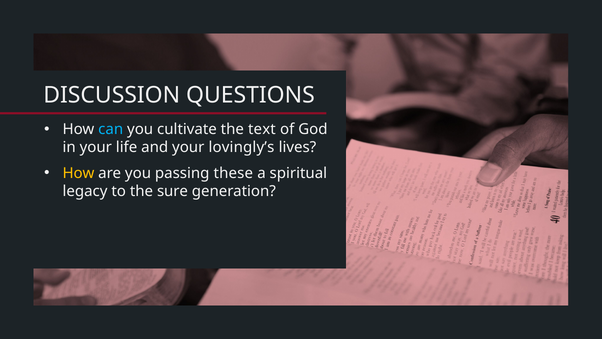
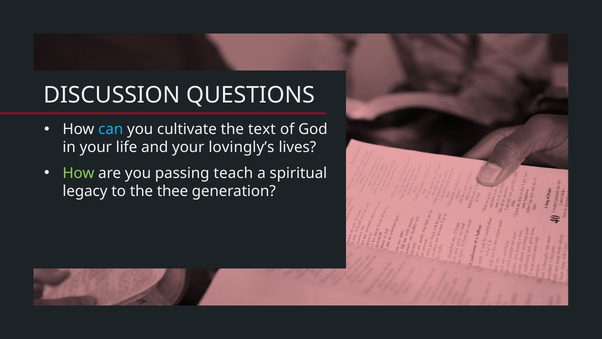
How colour: yellow -> light green (79, 173)
these: these -> teach (233, 173)
sure: sure -> thee (173, 191)
